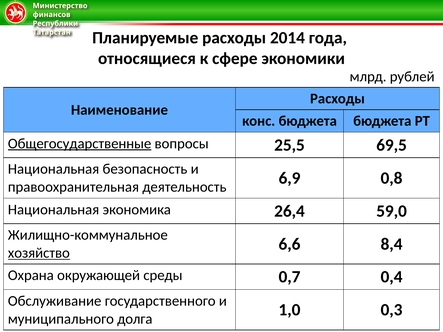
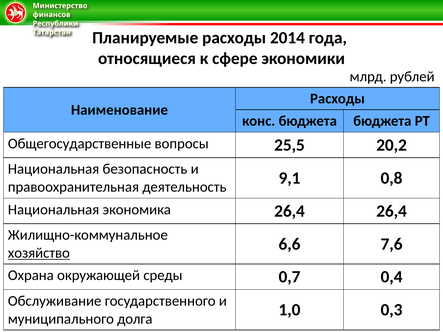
Общегосударственные underline: present -> none (80, 144)
69,5: 69,5 -> 20,2 (392, 145)
6,9: 6,9 -> 9,1 (290, 178)
26,4 59,0: 59,0 -> 26,4 (392, 211)
8,4: 8,4 -> 7,6 (392, 244)
